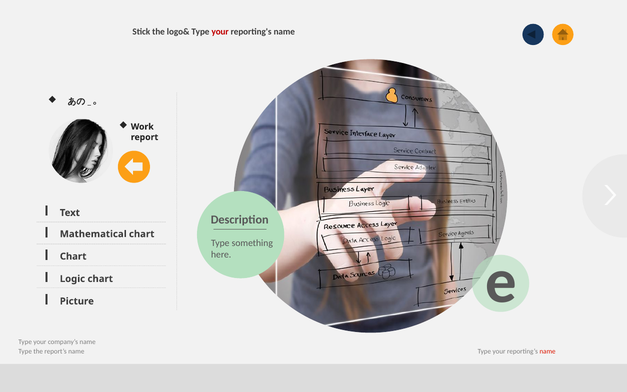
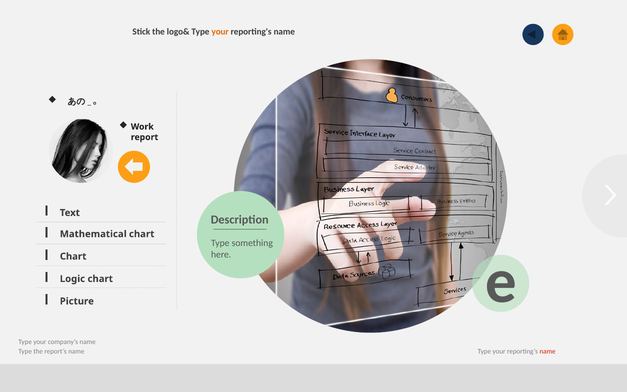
your colour: red -> orange (220, 32)
